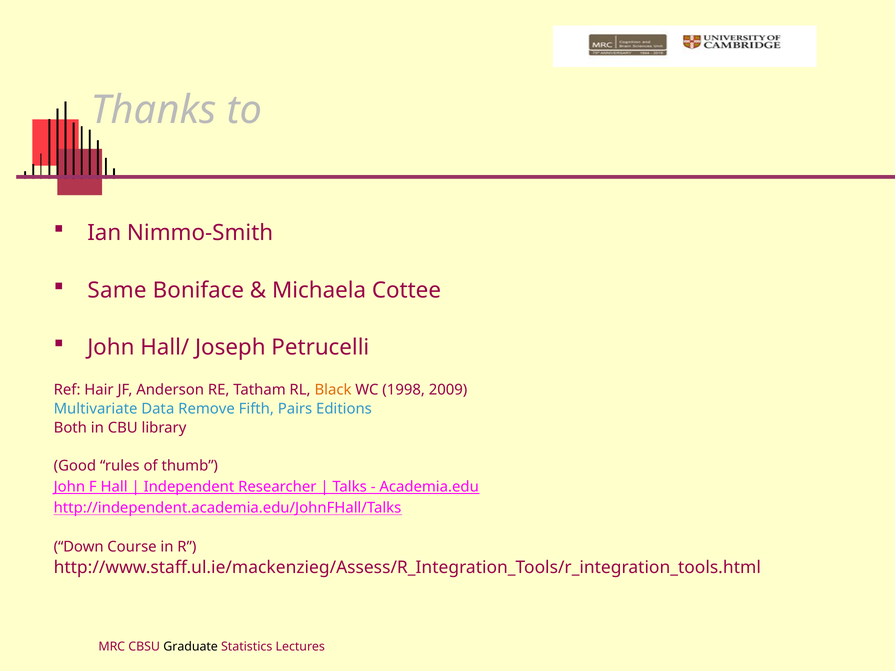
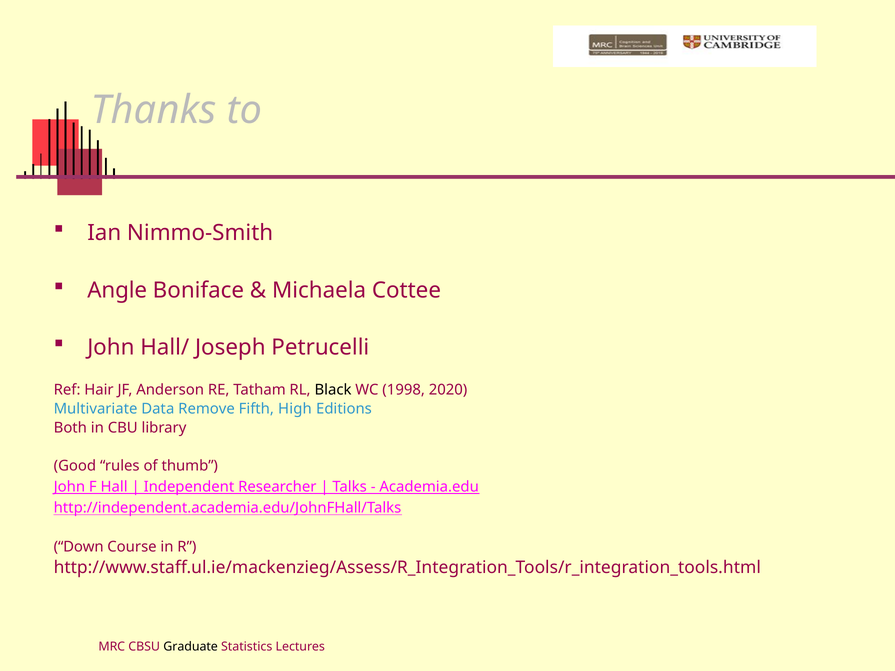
Same: Same -> Angle (117, 290)
Black colour: orange -> black (333, 390)
2009: 2009 -> 2020 (448, 390)
Pairs: Pairs -> High (295, 409)
